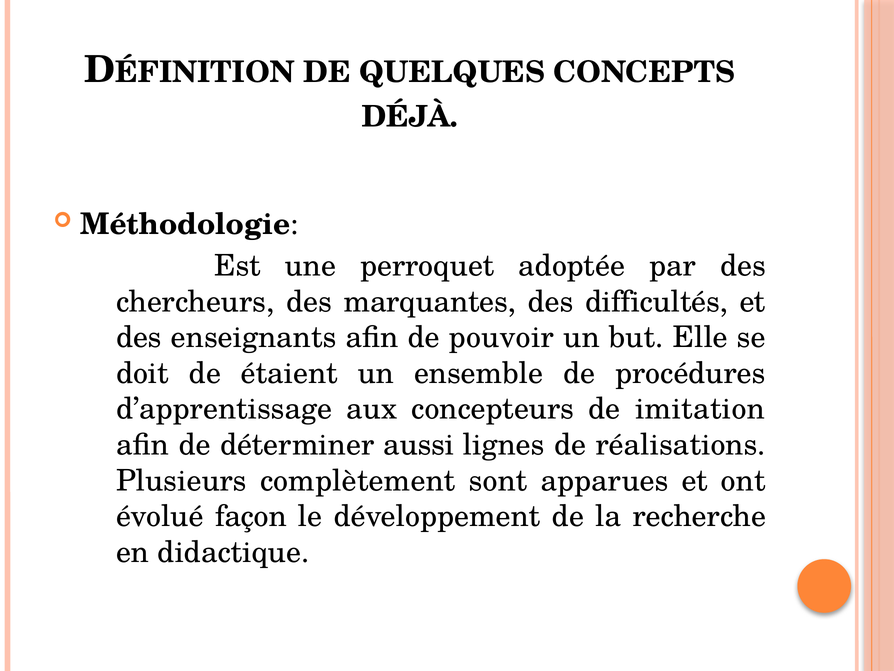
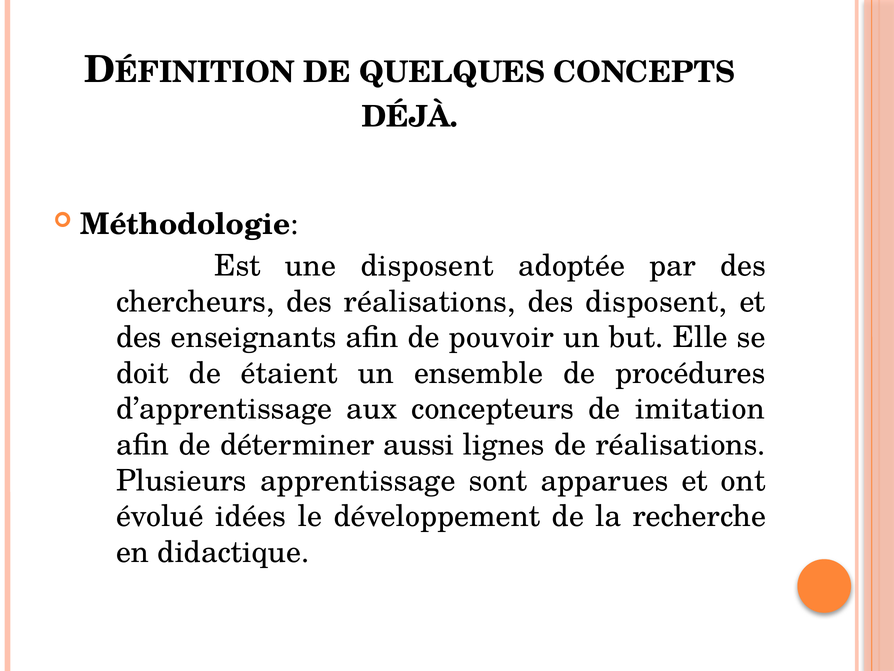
une perroquet: perroquet -> disposent (427, 266)
des marquantes: marquantes -> réalisations (430, 302)
des difficultés: difficultés -> disposent (656, 302)
complètement: complètement -> apprentissage (358, 480)
façon: façon -> idées (251, 516)
